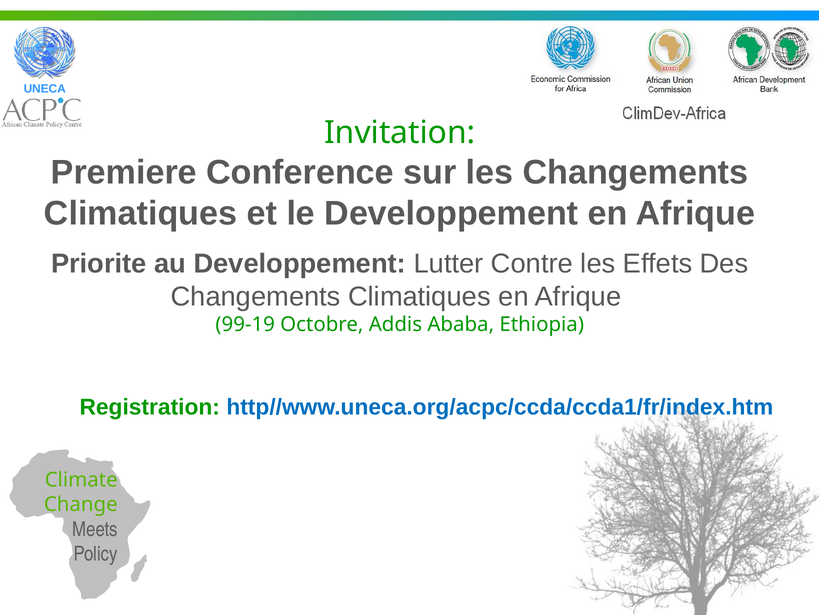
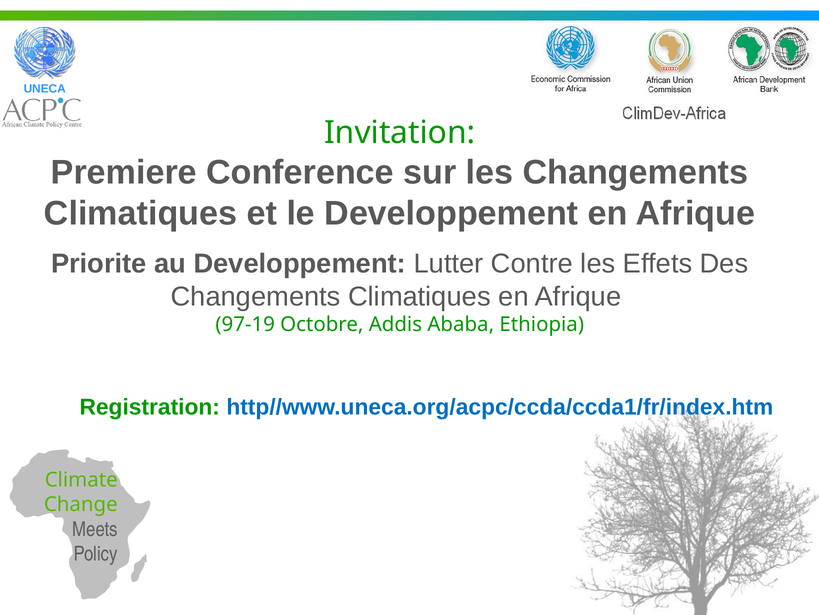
99-19: 99-19 -> 97-19 (245, 324)
